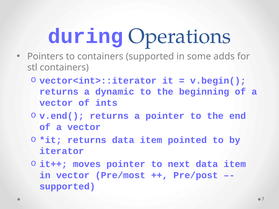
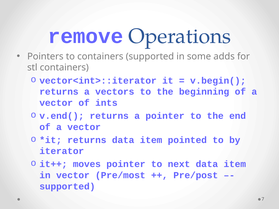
during: during -> remove (86, 36)
dynamic: dynamic -> vectors (115, 92)
